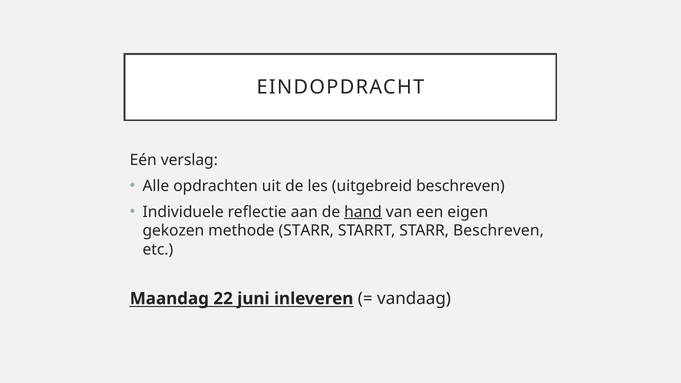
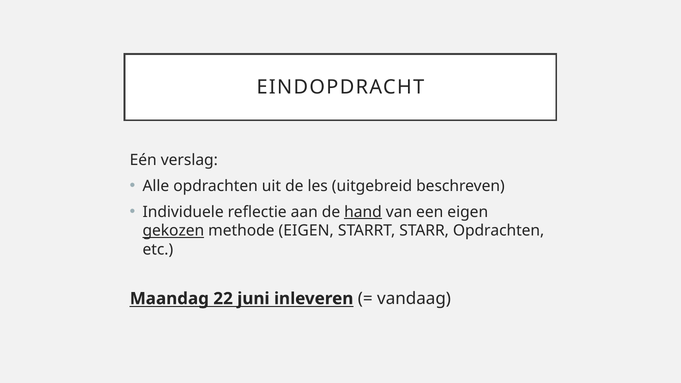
gekozen underline: none -> present (173, 231)
methode STARR: STARR -> EIGEN (306, 231)
STARR Beschreven: Beschreven -> Opdrachten (499, 231)
